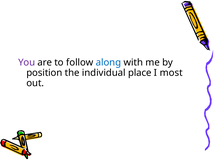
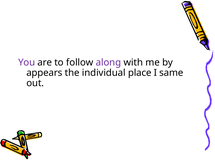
along colour: blue -> purple (108, 63)
position: position -> appears (44, 73)
most: most -> same (171, 73)
